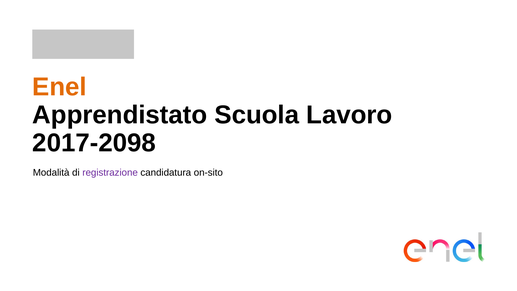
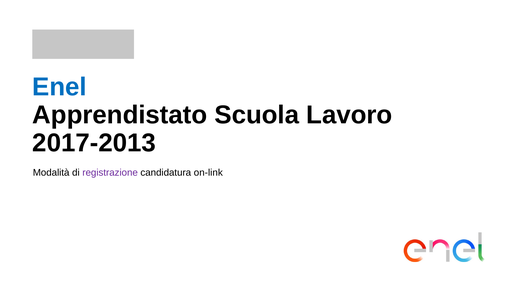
Enel colour: orange -> blue (60, 87)
2017-2098: 2017-2098 -> 2017-2013 (94, 143)
on-sito: on-sito -> on-link (208, 173)
